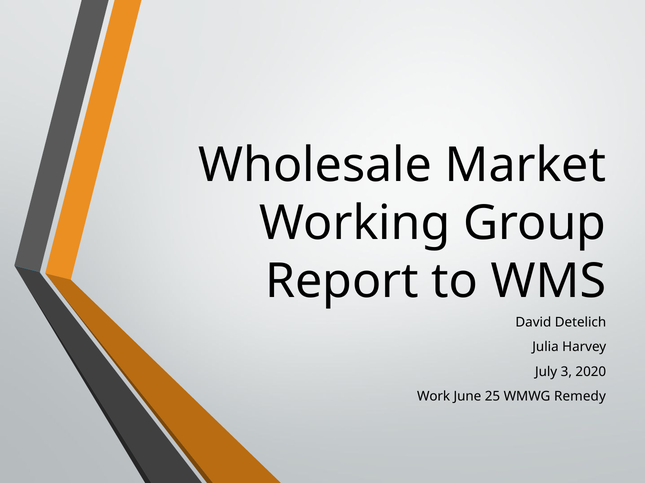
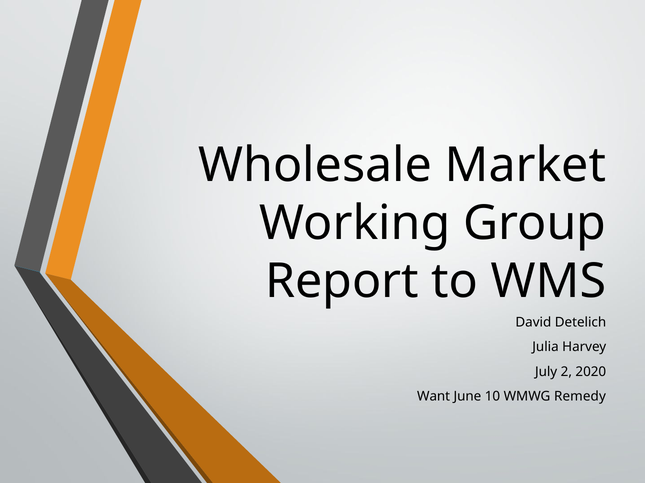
3: 3 -> 2 (566, 372)
Work: Work -> Want (434, 397)
25: 25 -> 10 (492, 397)
